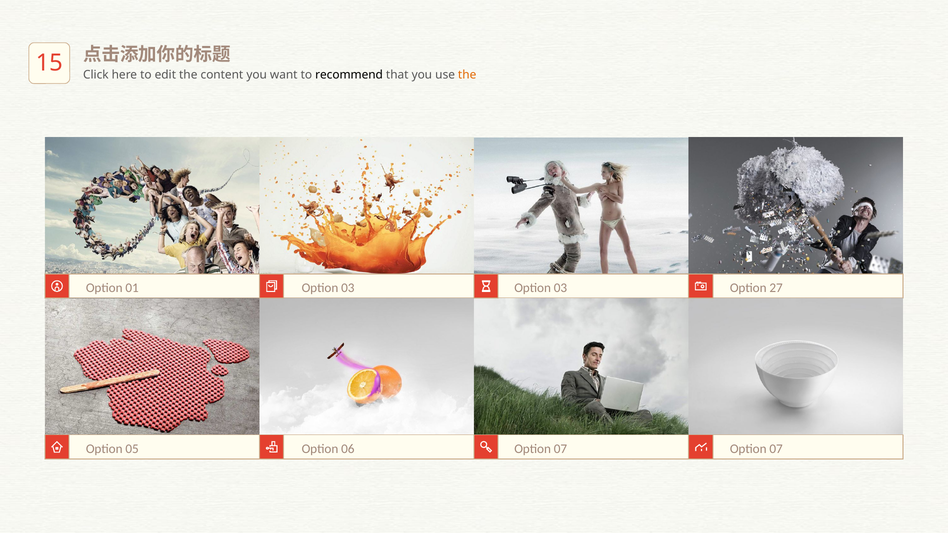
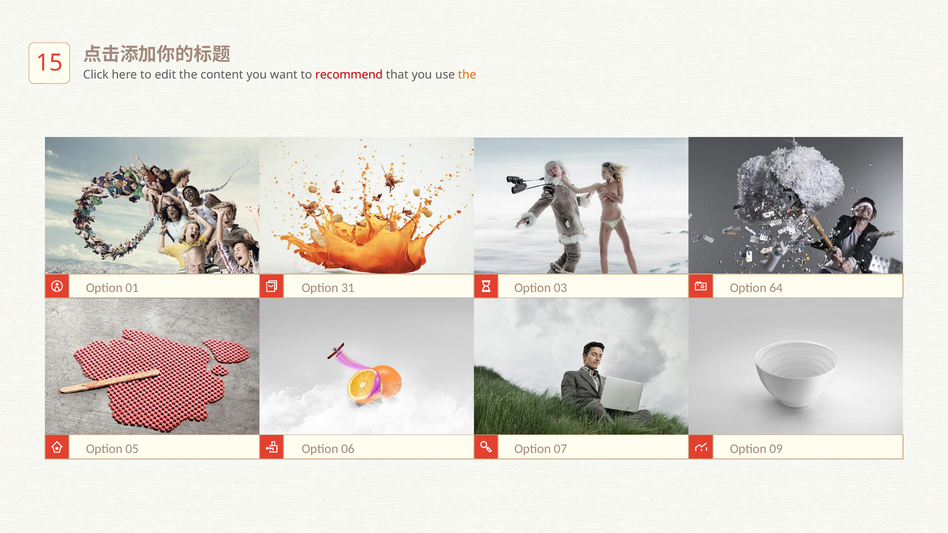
recommend colour: black -> red (349, 75)
03: 03 -> 31 (348, 288)
27: 27 -> 64 (776, 288)
07: 07 -> 09 (776, 449)
